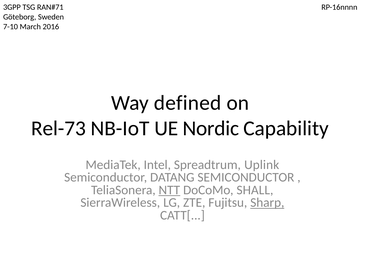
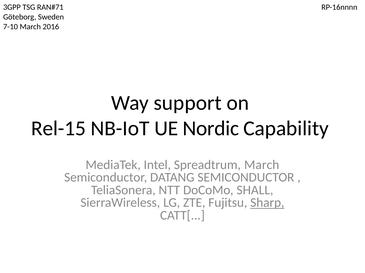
defined: defined -> support (188, 103)
Rel-73: Rel-73 -> Rel-15 (59, 129)
Spreadtrum Uplink: Uplink -> March (262, 165)
NTT underline: present -> none (169, 191)
